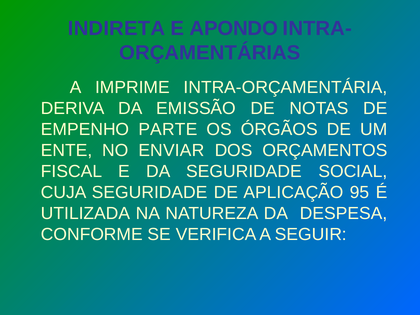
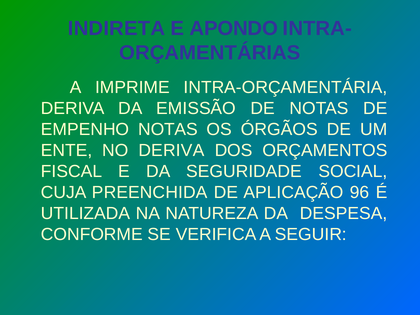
EMPENHO PARTE: PARTE -> NOTAS (168, 129)
NO ENVIAR: ENVIAR -> DERIVA (171, 150)
CUJA SEGURIDADE: SEGURIDADE -> PREENCHIDA (150, 192)
95: 95 -> 96 (360, 192)
